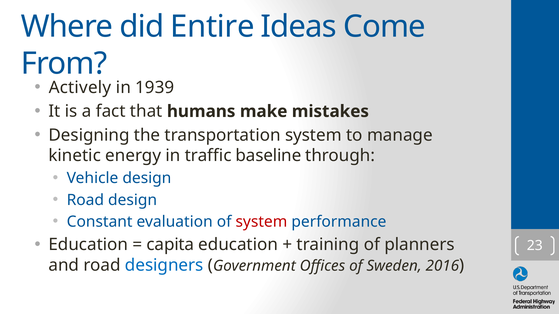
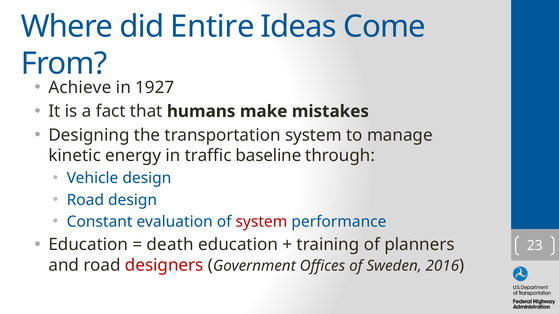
Actively: Actively -> Achieve (80, 88)
1939: 1939 -> 1927 (155, 88)
capita: capita -> death (170, 245)
designers colour: blue -> red (164, 266)
